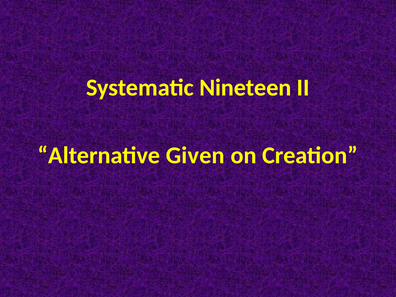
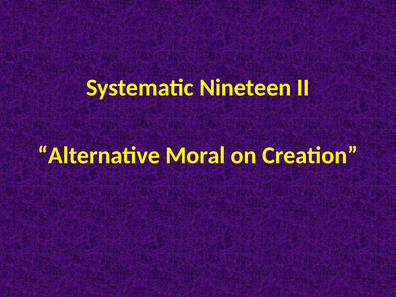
Given: Given -> Moral (195, 155)
